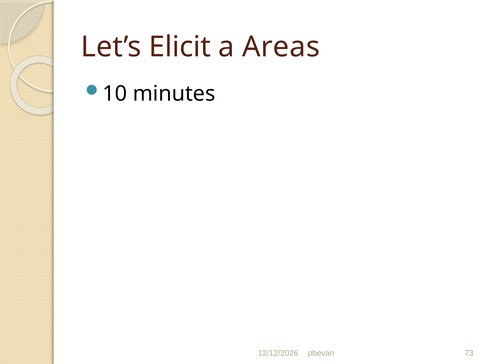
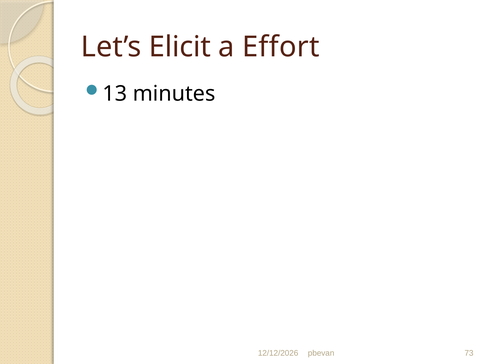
Areas: Areas -> Effort (281, 47)
10: 10 -> 13 (115, 94)
